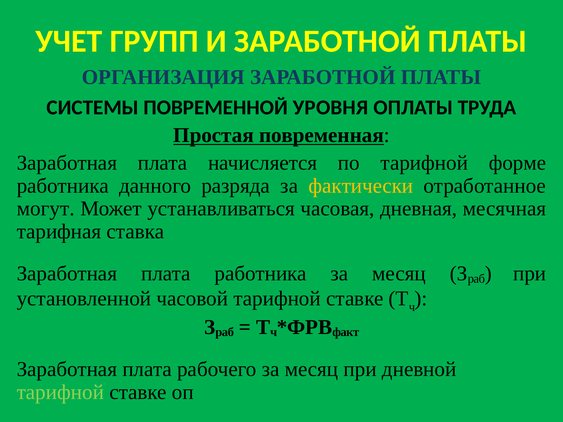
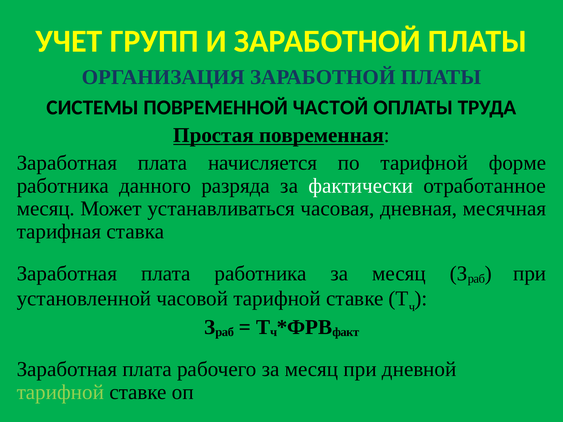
УРОВНЯ: УРОВНЯ -> ЧАСТОЙ (331, 108)
фактически colour: yellow -> white (361, 186)
могут: могут -> месяц (46, 209)
